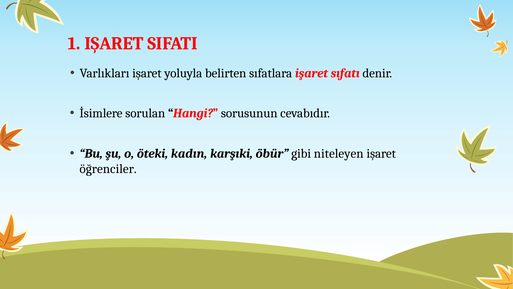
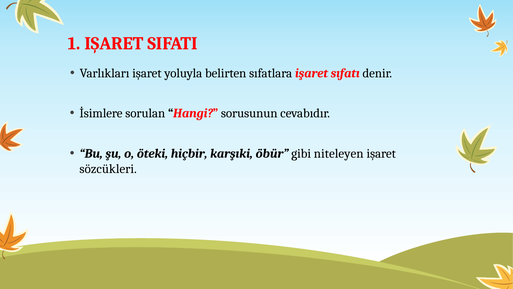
kadın: kadın -> hiçbir (189, 153)
öğrenciler: öğrenciler -> sözcükleri (108, 169)
